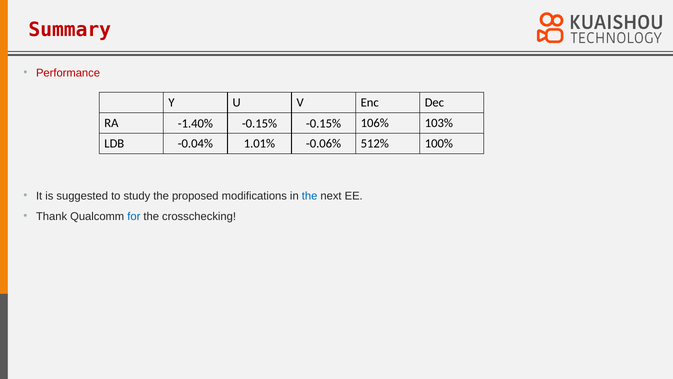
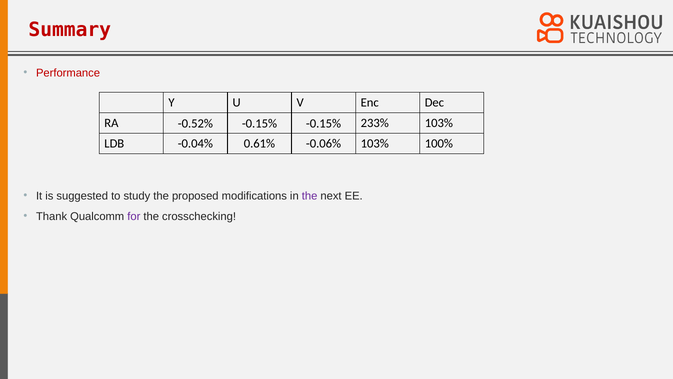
-1.40%: -1.40% -> -0.52% (195, 123)
106%: 106% -> 233% (375, 123)
1.01%: 1.01% -> 0.61% (259, 144)
-0.06% 512%: 512% -> 103% (375, 143)
the colour: blue -> purple (310, 196)
for colour: blue -> purple (134, 216)
